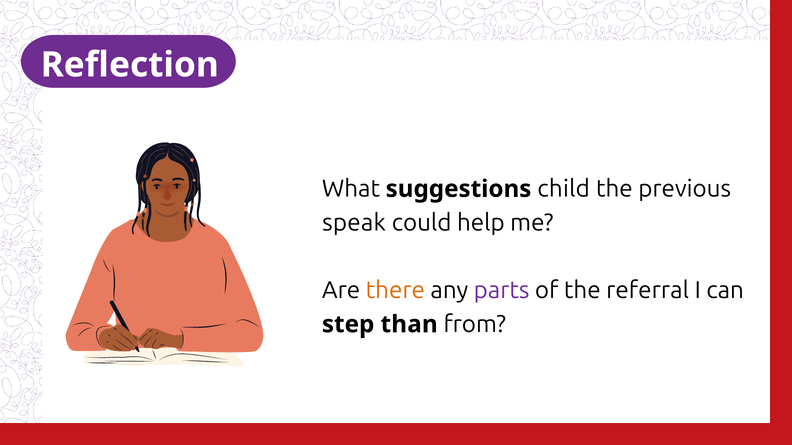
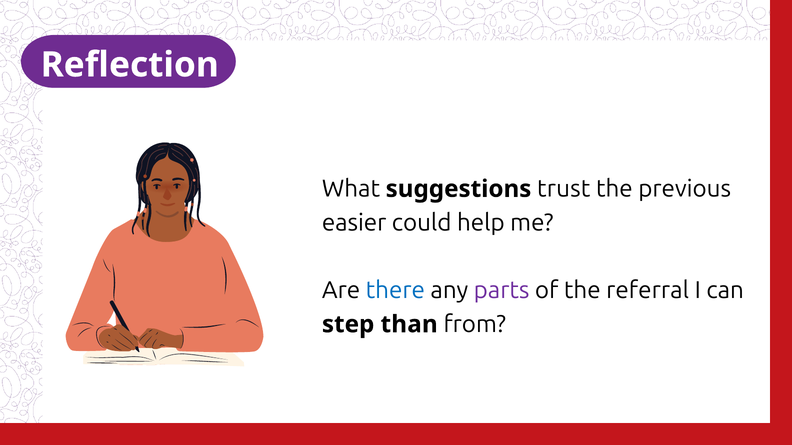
child: child -> trust (564, 189)
speak: speak -> easier (354, 223)
there colour: orange -> blue (395, 291)
